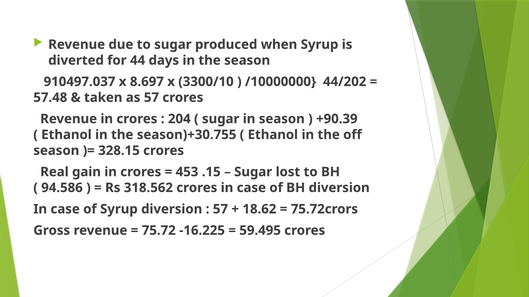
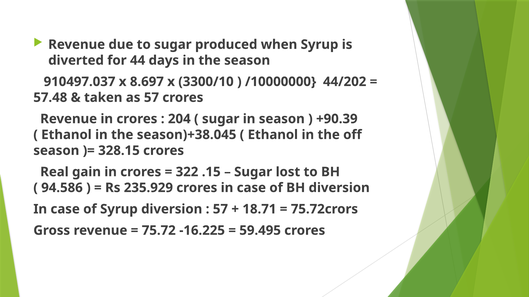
season)+30.755: season)+30.755 -> season)+38.045 (187, 135)
453: 453 -> 322 (187, 172)
318.562: 318.562 -> 235.929 (148, 188)
18.62: 18.62 -> 18.71 (259, 209)
